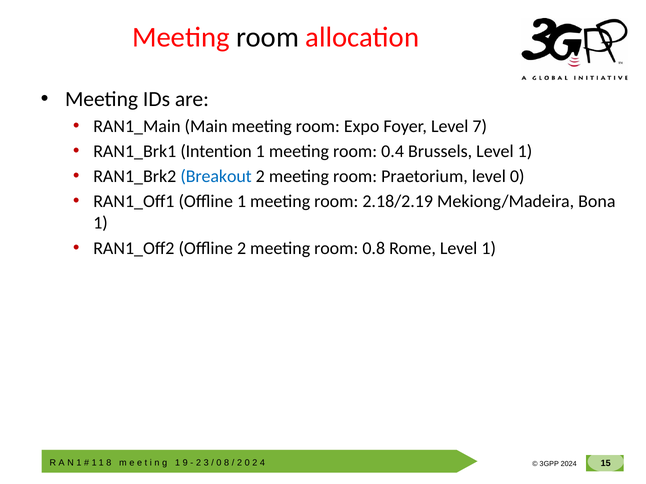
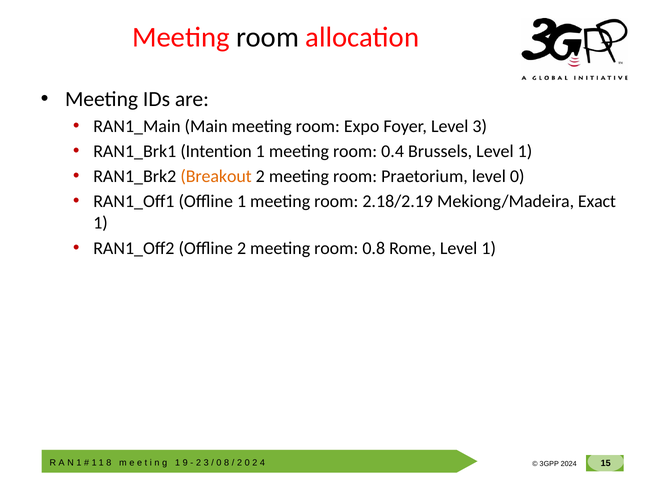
Level 7: 7 -> 3 (480, 126)
Breakout colour: blue -> orange (216, 177)
Bona: Bona -> Exact (597, 202)
